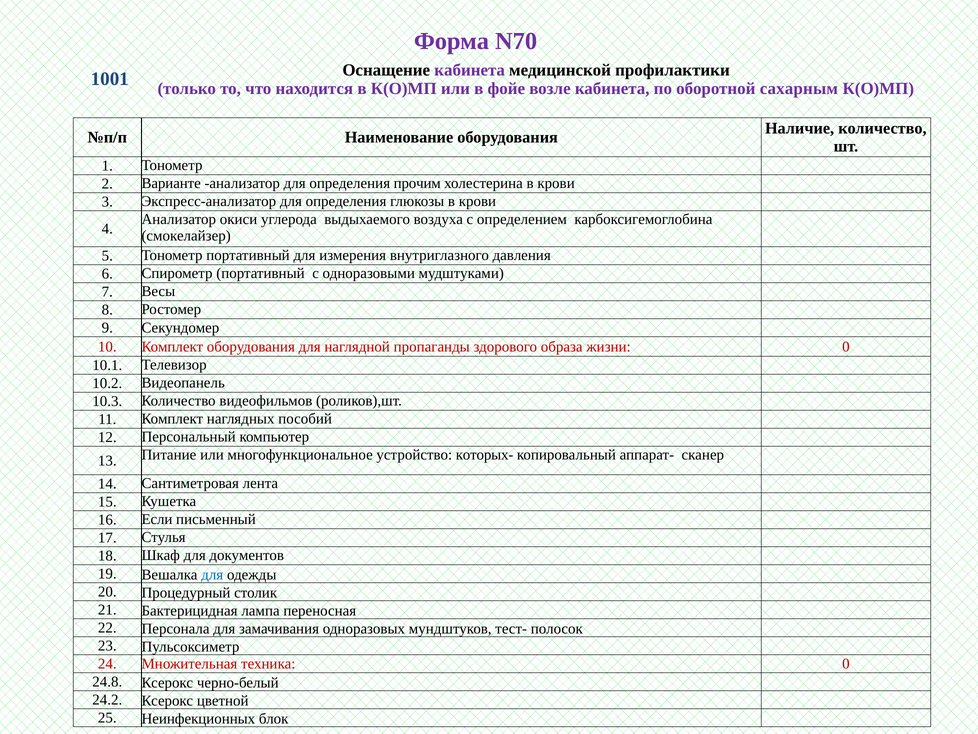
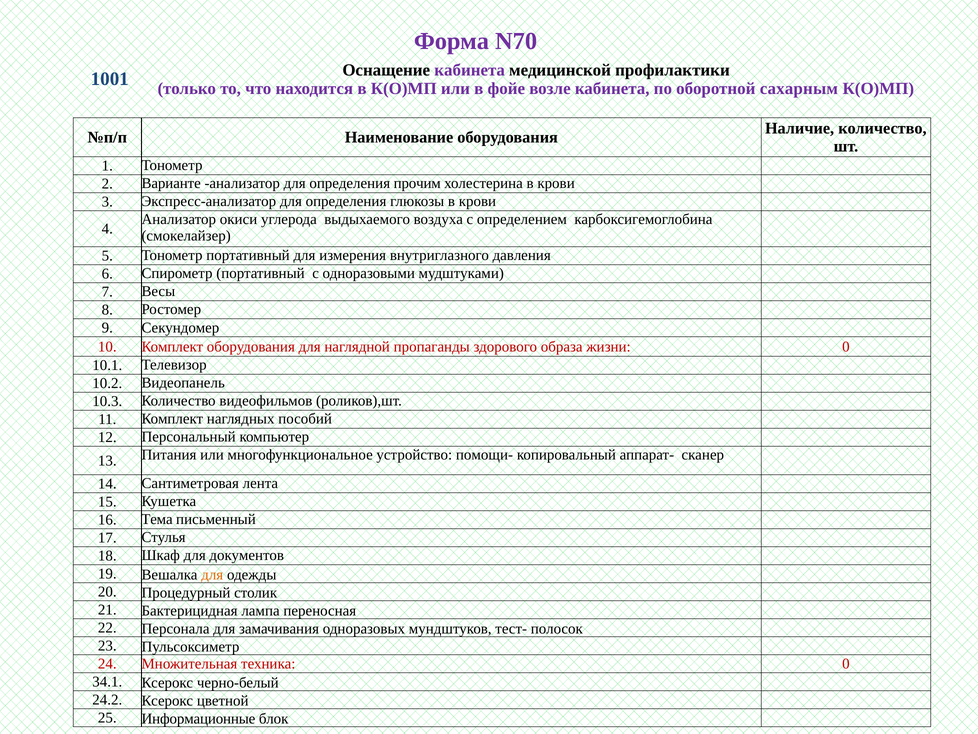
Питание: Питание -> Питания (169, 454)
которых-: которых- -> помощи- (484, 454)
Если: Если -> Тема (157, 519)
для colour: blue -> orange (212, 574)
24.8: 24.8 -> 34.1 (107, 681)
Неинфекционных: Неинфекционных -> Информационные (198, 718)
